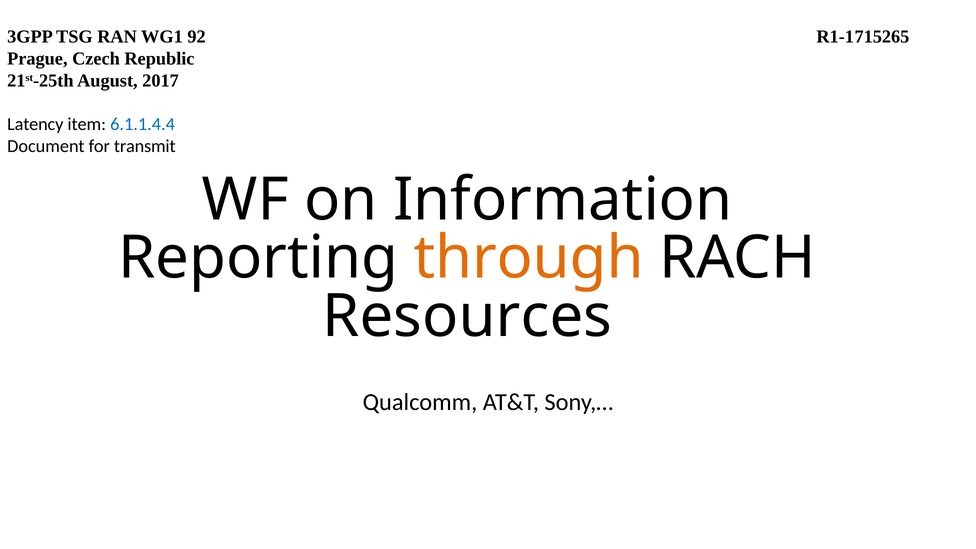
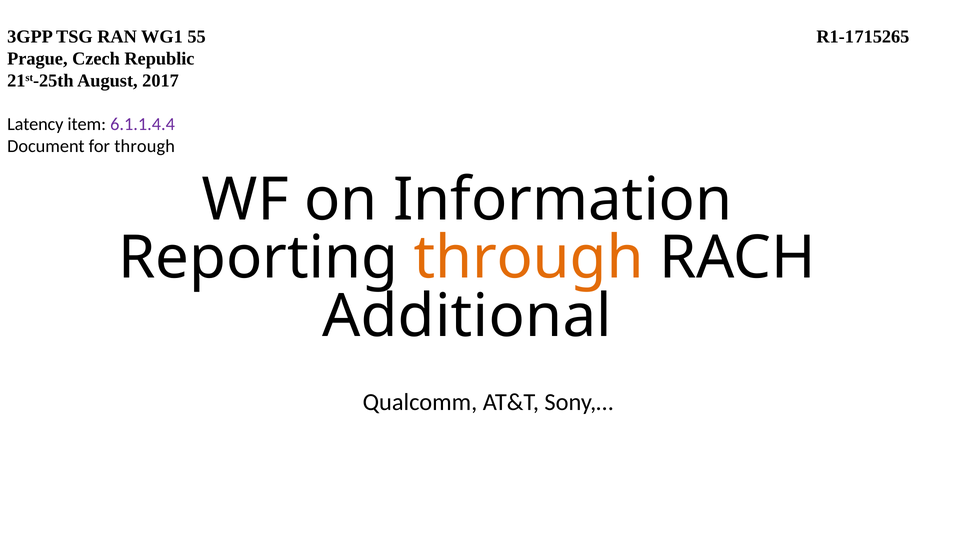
92: 92 -> 55 (197, 37)
6.1.1.4.4 colour: blue -> purple (143, 124)
for transmit: transmit -> through (145, 146)
Resources: Resources -> Additional (467, 316)
